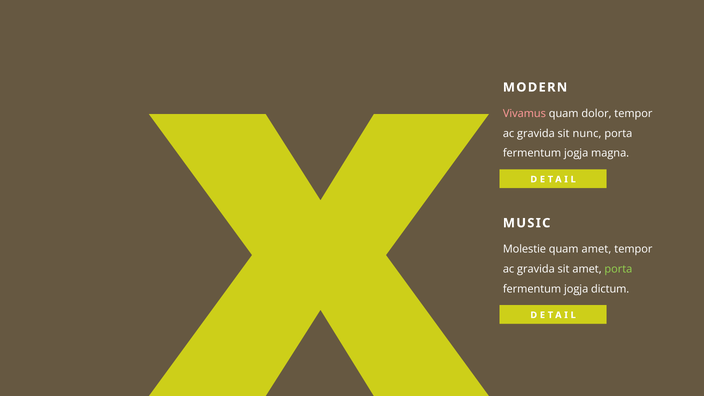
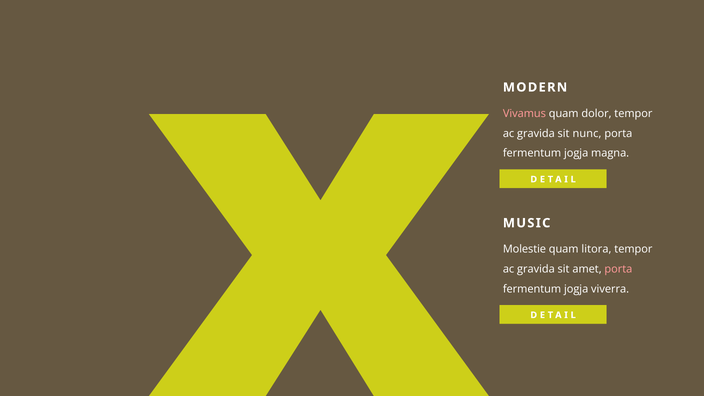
quam amet: amet -> litora (596, 249)
porta colour: light green -> pink (618, 269)
dictum: dictum -> viverra (610, 289)
